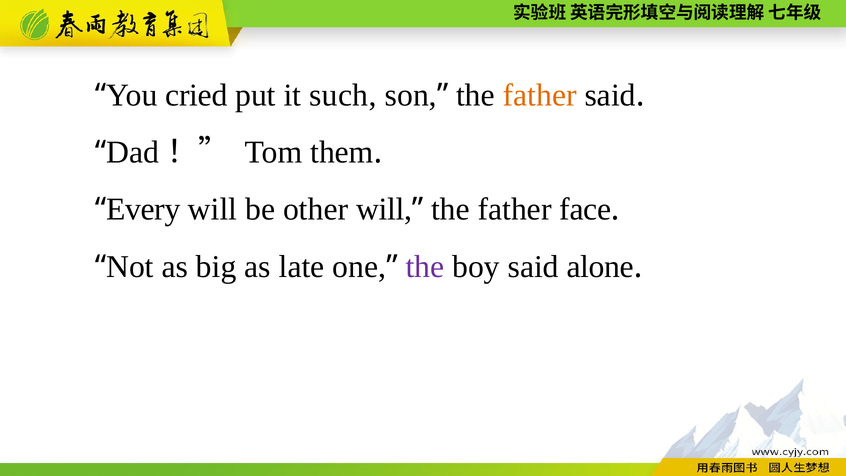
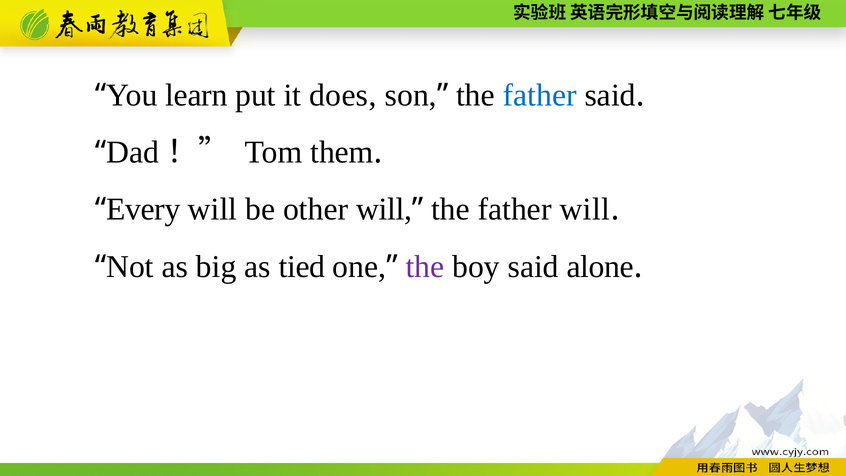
cried: cried -> learn (196, 95)
such: such -> does (343, 95)
father colour: orange -> blue (540, 95)
father face: face -> will (585, 209)
late: late -> tied (302, 267)
